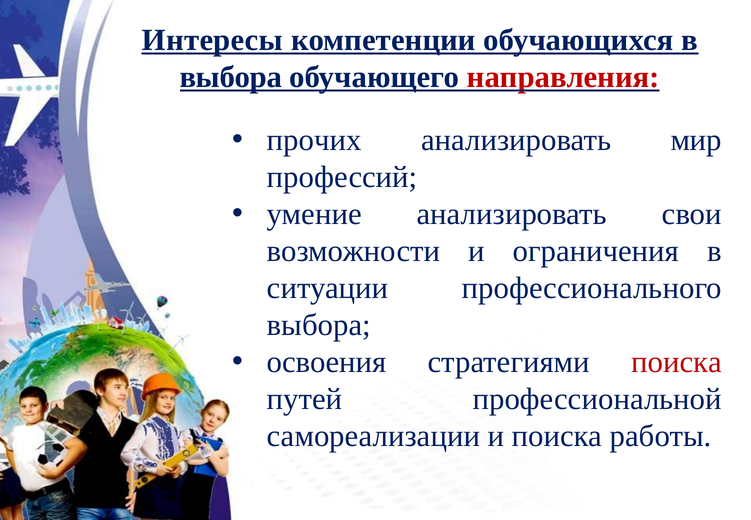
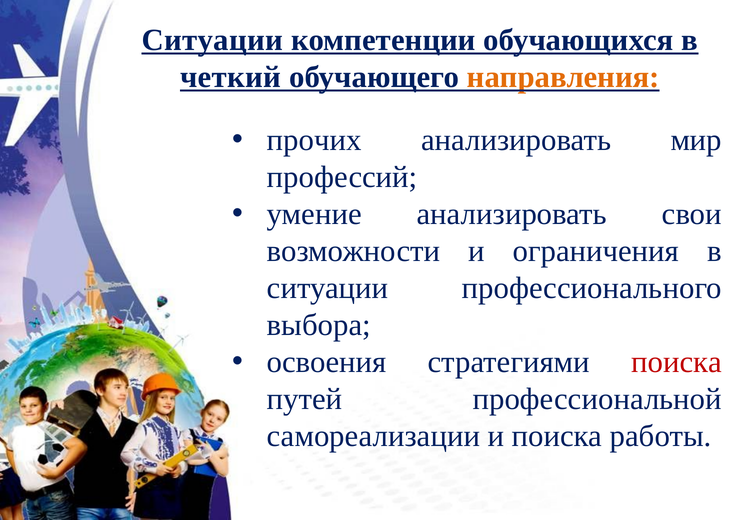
Интересы: Интересы -> Ситуации (212, 40)
выбора: выбора -> четкий (231, 77)
направления colour: red -> orange (563, 77)
